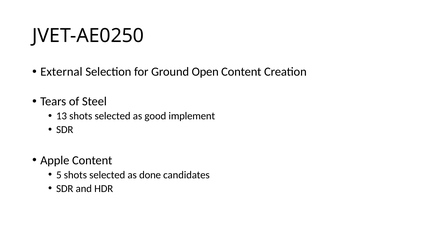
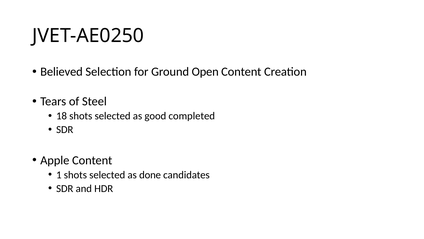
External: External -> Believed (61, 72)
13: 13 -> 18 (62, 116)
implement: implement -> completed (192, 116)
5: 5 -> 1 (59, 175)
